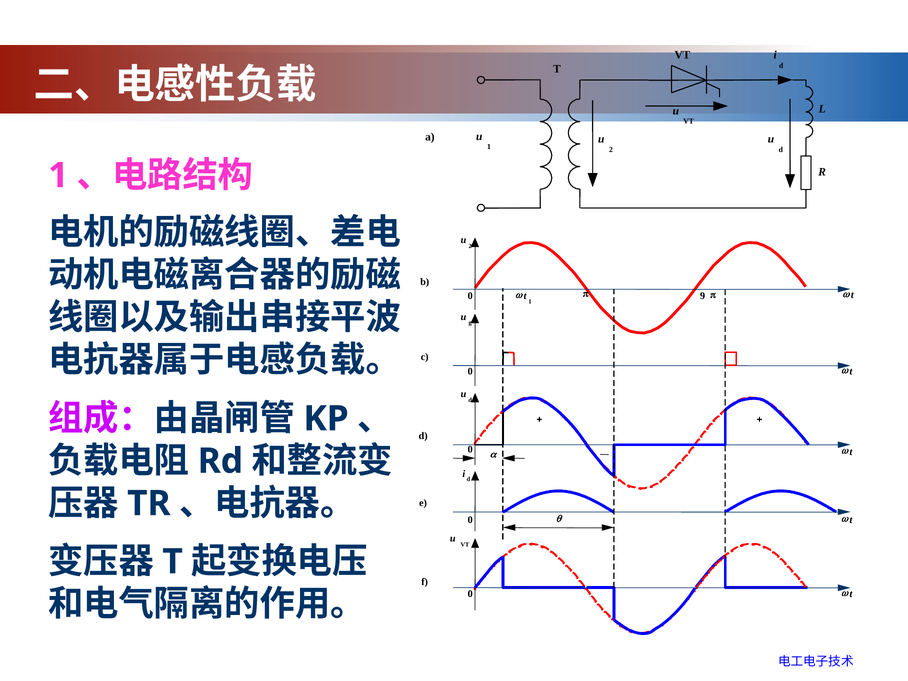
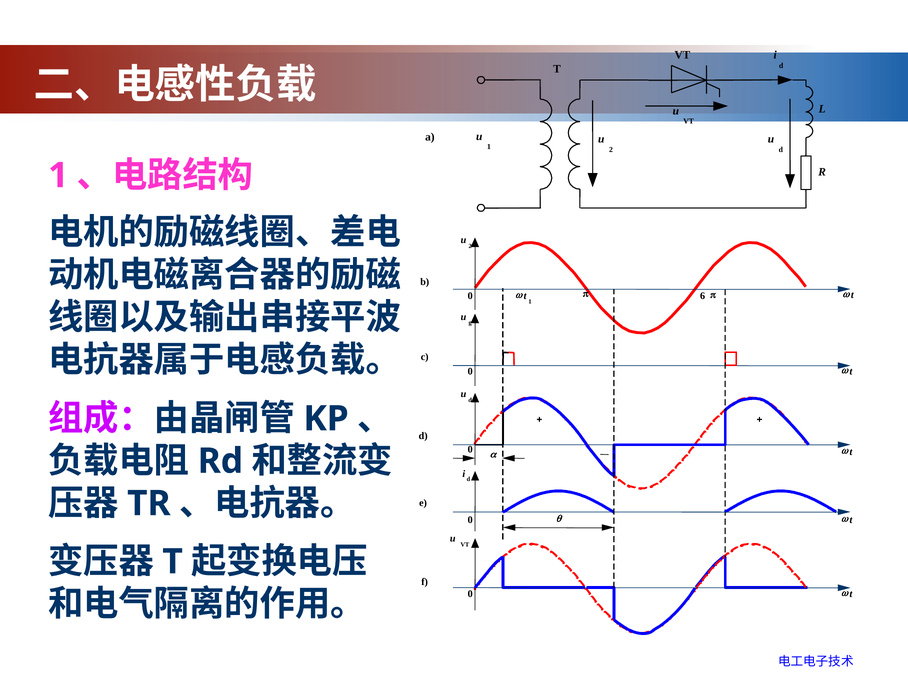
9: 9 -> 6 (703, 296)
